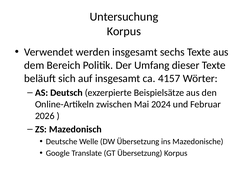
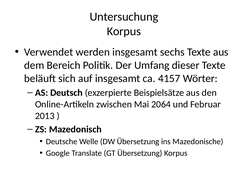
2024: 2024 -> 2064 (161, 104)
2026: 2026 -> 2013 (45, 116)
